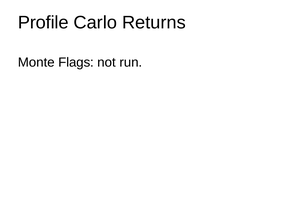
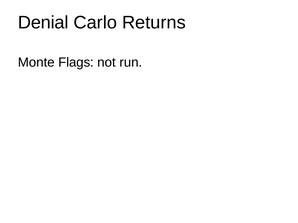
Profile: Profile -> Denial (43, 23)
